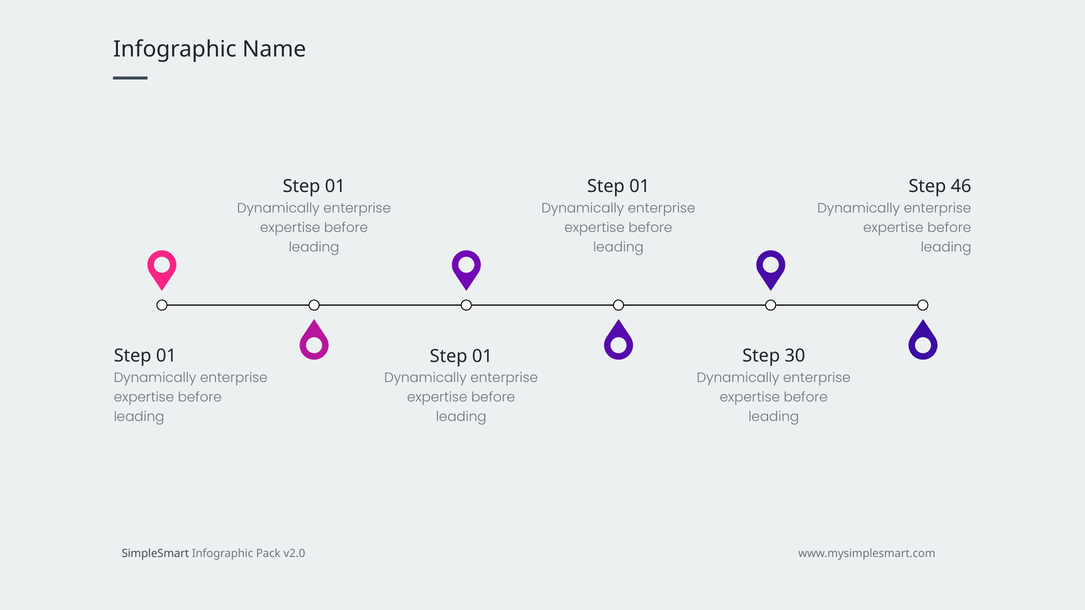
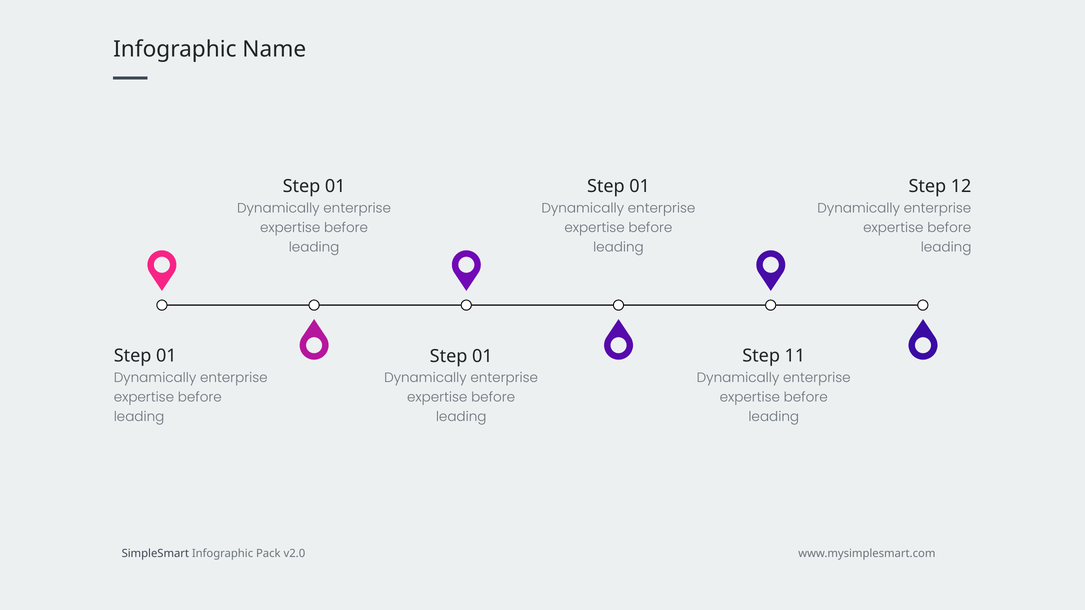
46: 46 -> 12 (961, 186)
30: 30 -> 11 (795, 356)
